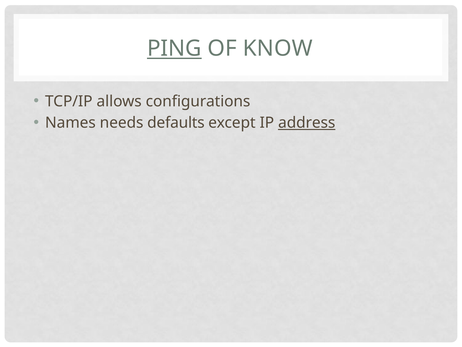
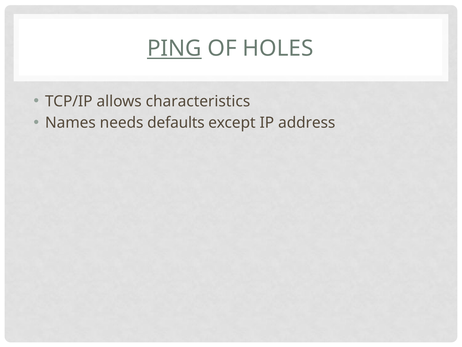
KNOW: KNOW -> HOLES (278, 48)
configurations: configurations -> characteristics (198, 101)
address underline: present -> none (307, 123)
